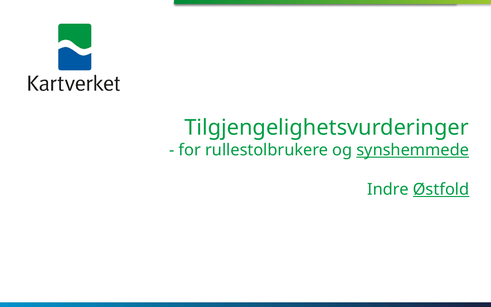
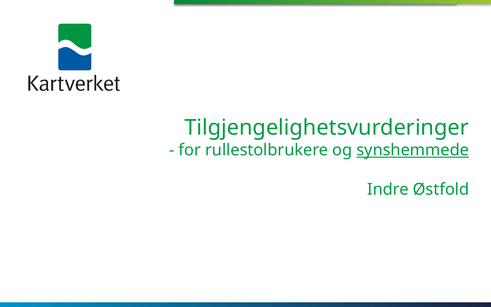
Østfold underline: present -> none (441, 189)
